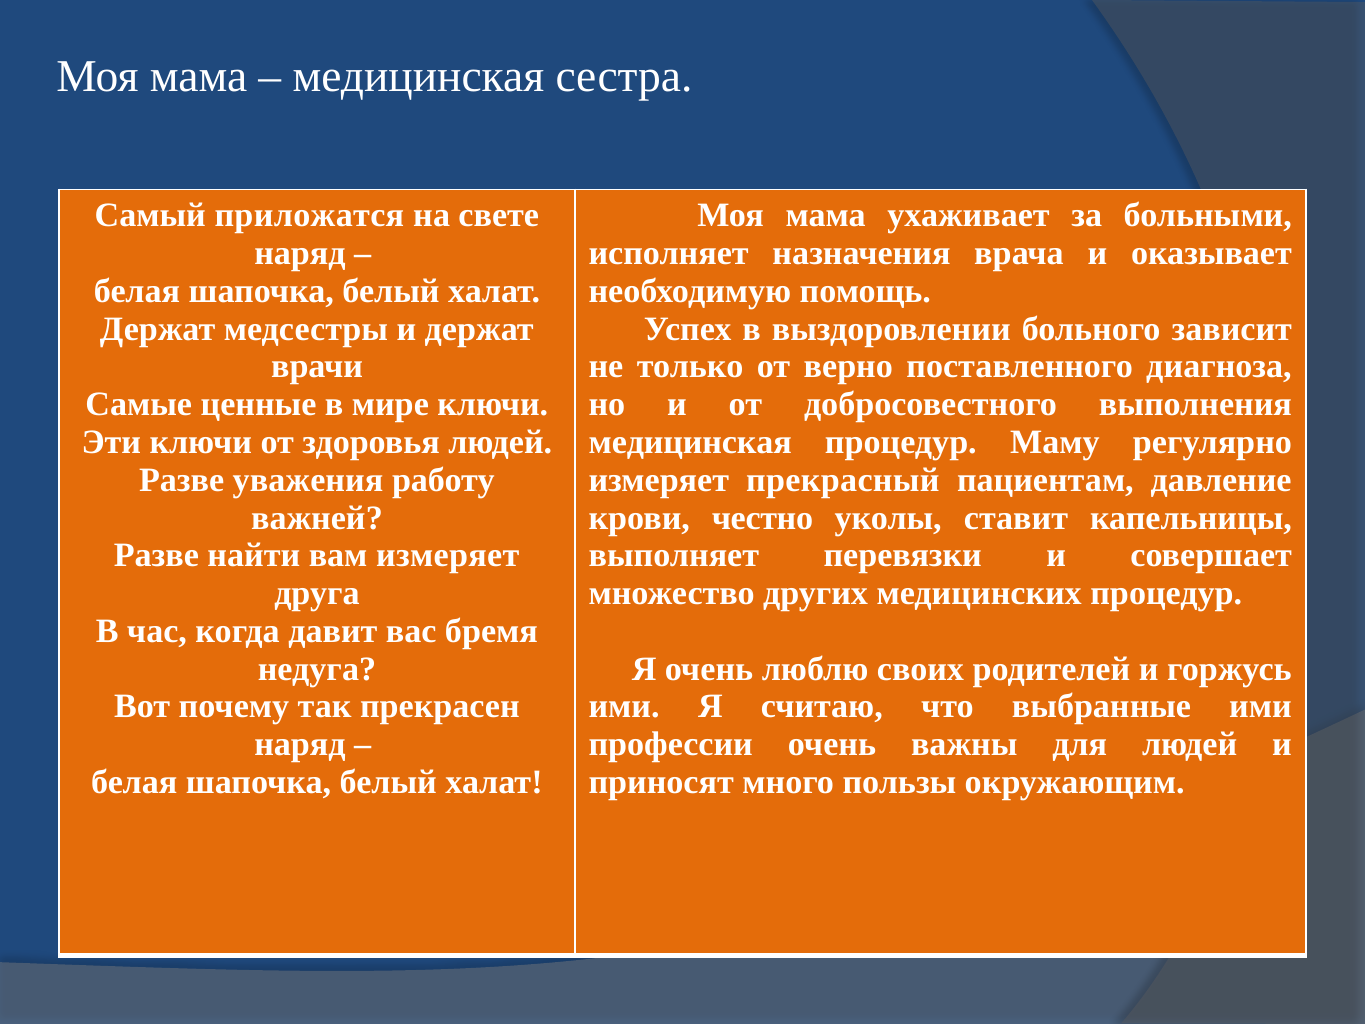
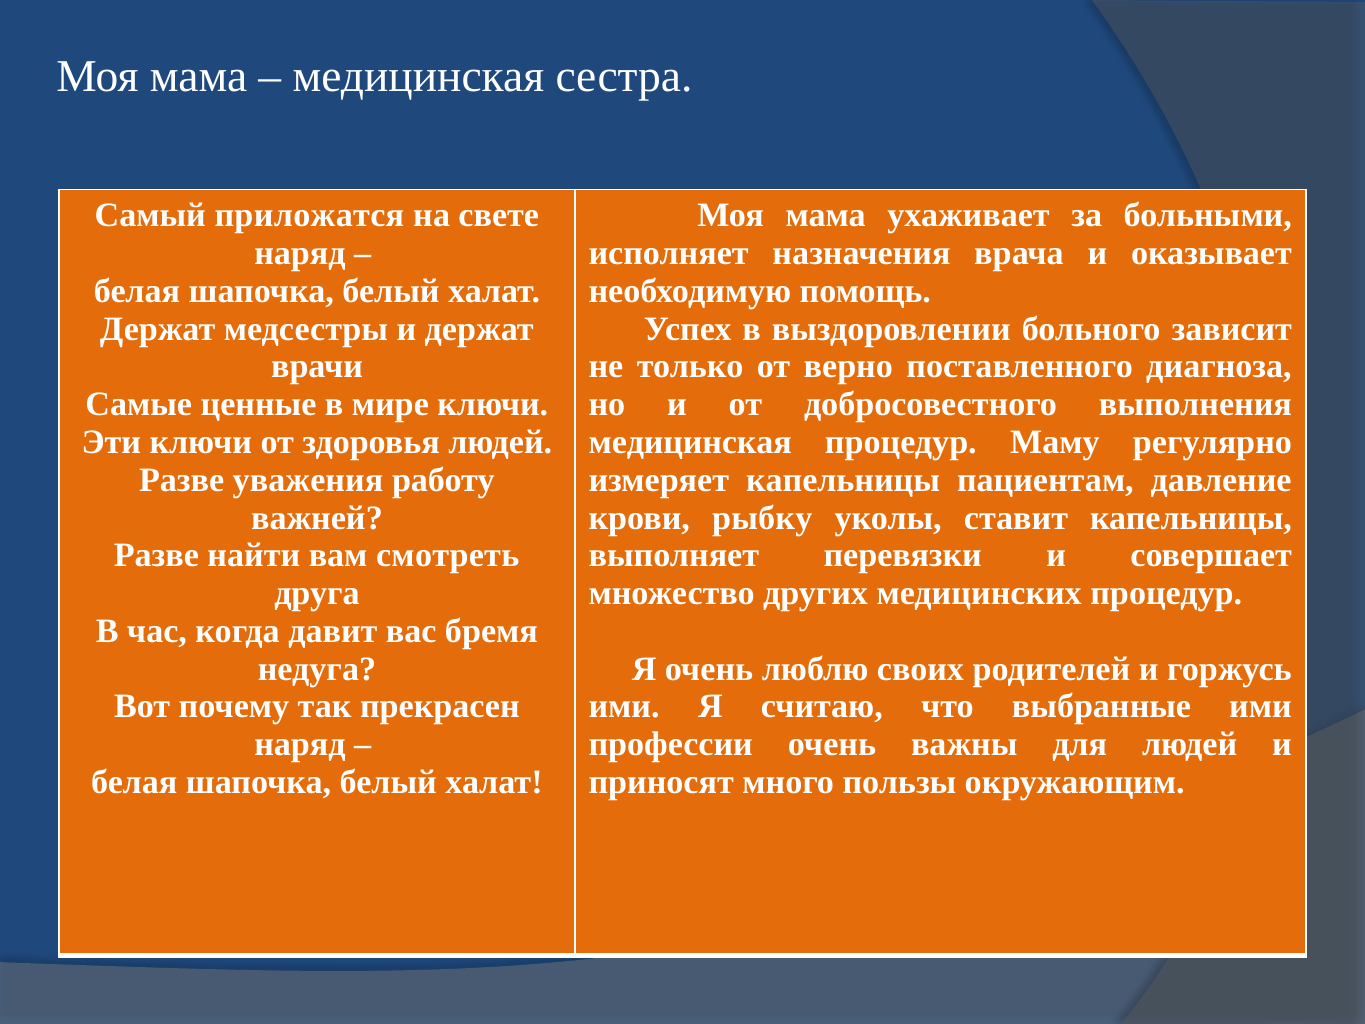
измеряет прекрасный: прекрасный -> капельницы (843, 480)
честно: честно -> рыбку (762, 518)
вам измеряет: измеряет -> смотреть (448, 555)
